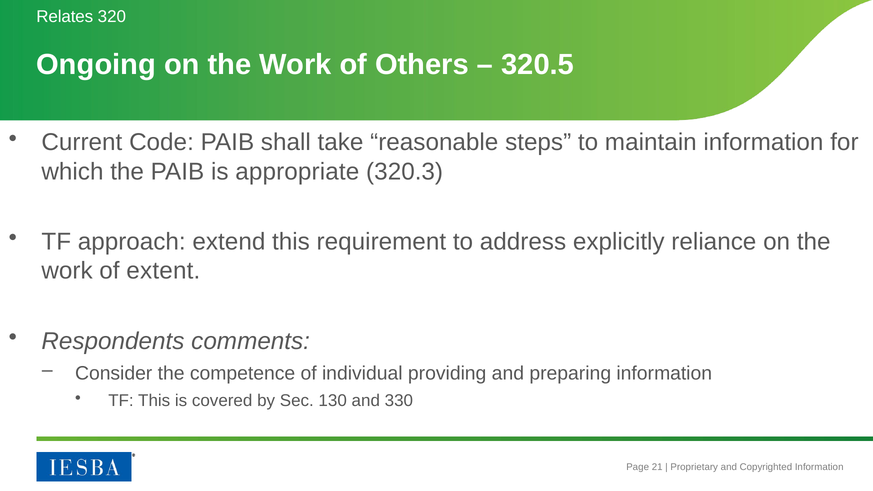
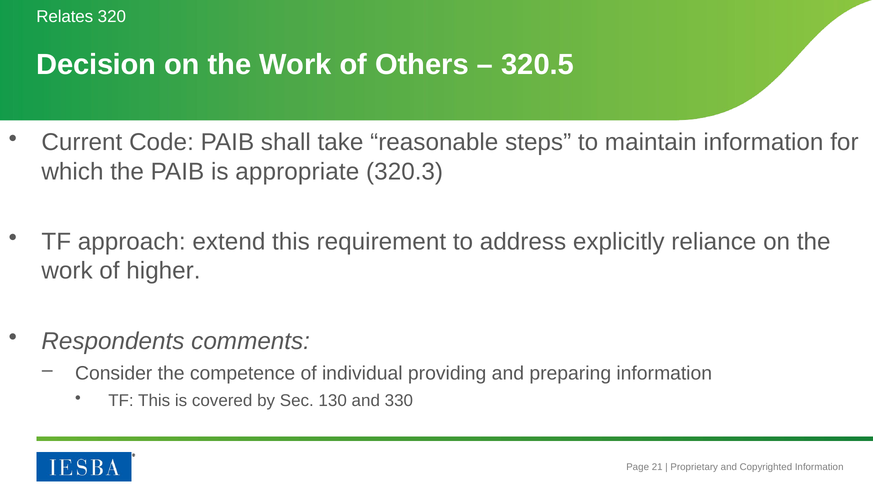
Ongoing: Ongoing -> Decision (96, 65)
extent: extent -> higher (163, 271)
